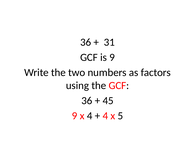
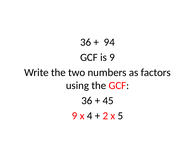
31: 31 -> 94 (109, 42)
4: 4 -> 2 (105, 116)
